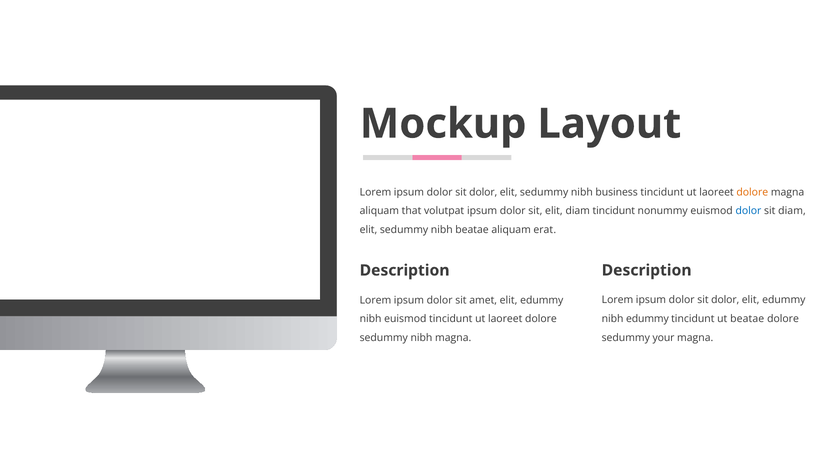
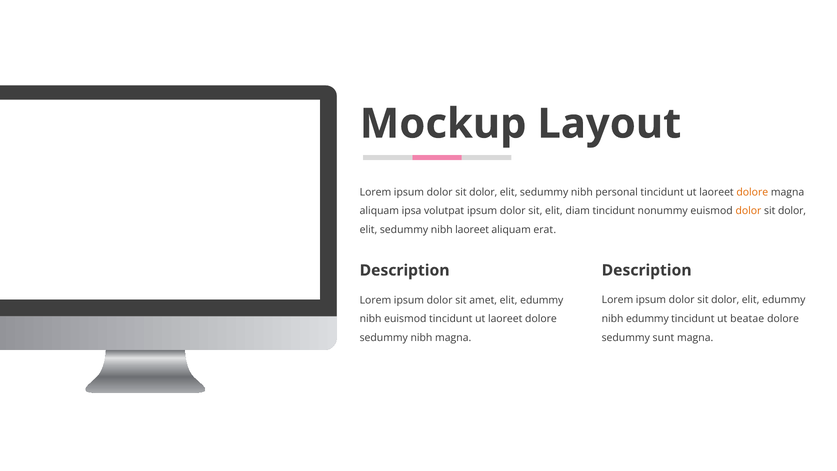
business: business -> personal (617, 192)
that: that -> ipsa (412, 211)
dolor colour: blue -> orange (748, 211)
diam: diam -> dolor (792, 211)
nibh beatae: beatae -> laoreet (472, 230)
your: your -> sunt (663, 338)
